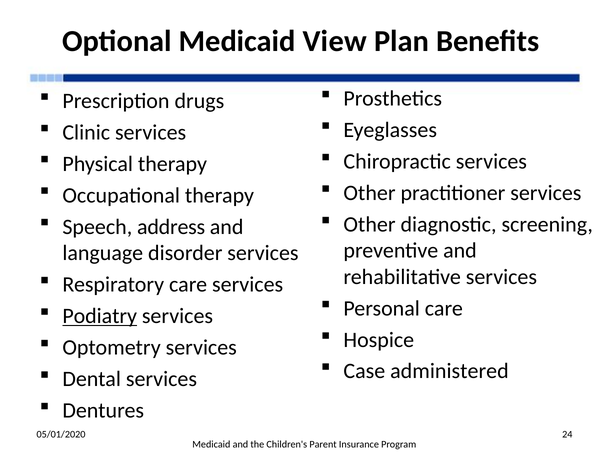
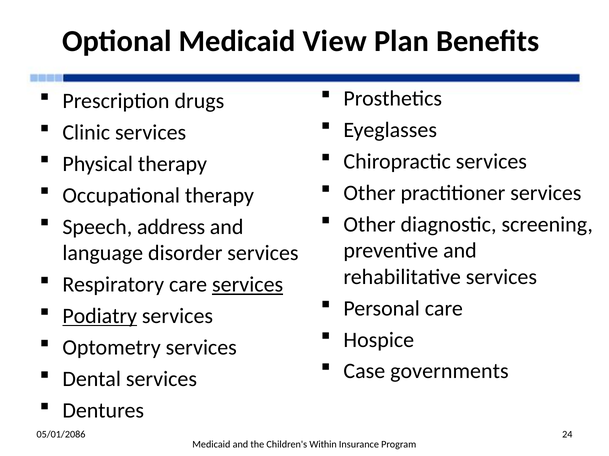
services underline: none -> present (248, 285)
administered: administered -> governments (449, 372)
05/01/2020: 05/01/2020 -> 05/01/2086 (61, 435)
Parent: Parent -> Within (323, 445)
